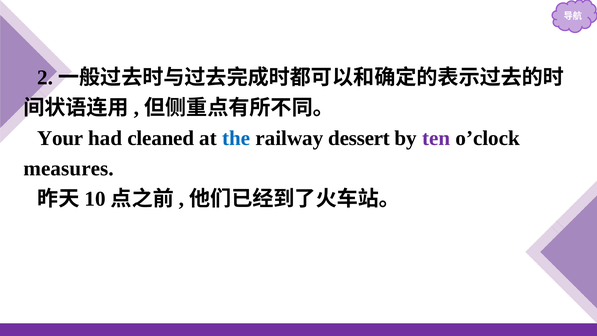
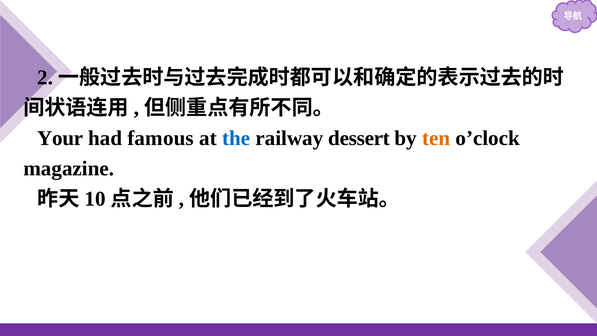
cleaned: cleaned -> famous (161, 138)
ten colour: purple -> orange (436, 138)
measures: measures -> magazine (69, 168)
